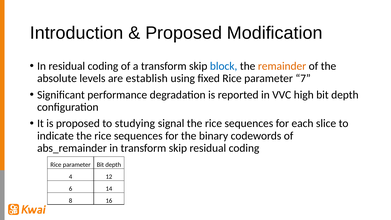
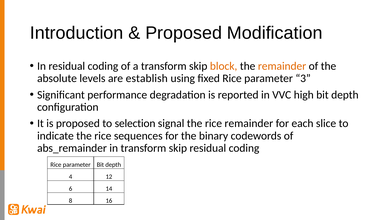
block colour: blue -> orange (224, 66)
7: 7 -> 3 (303, 78)
studying: studying -> selection (135, 123)
signal the rice sequences: sequences -> remainder (249, 123)
